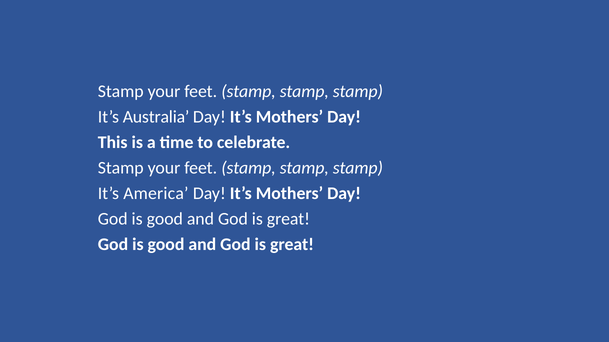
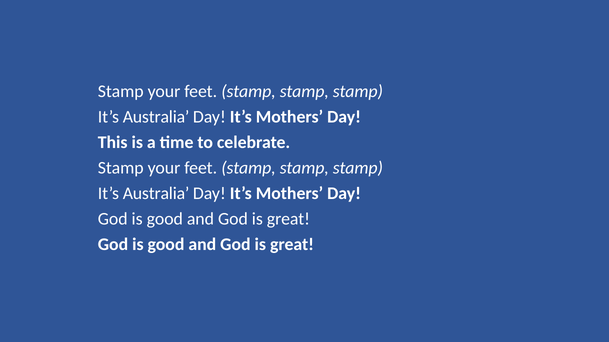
America: America -> Australia (156, 194)
